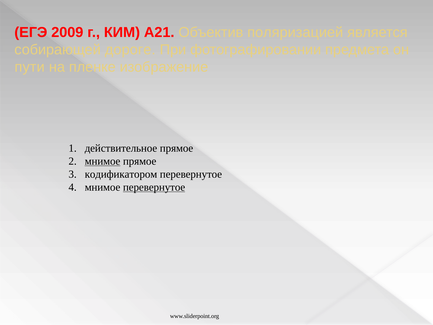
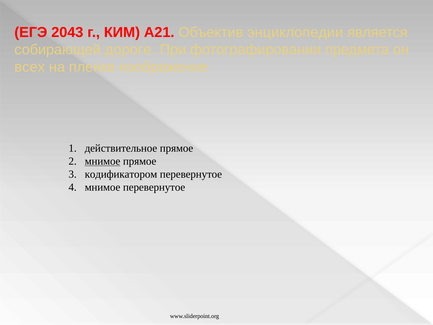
2009: 2009 -> 2043 (67, 32)
поляризацией: поляризацией -> энциклопедии (295, 32)
пути: пути -> всех (30, 67)
перевернутое underline: present -> none (154, 187)
